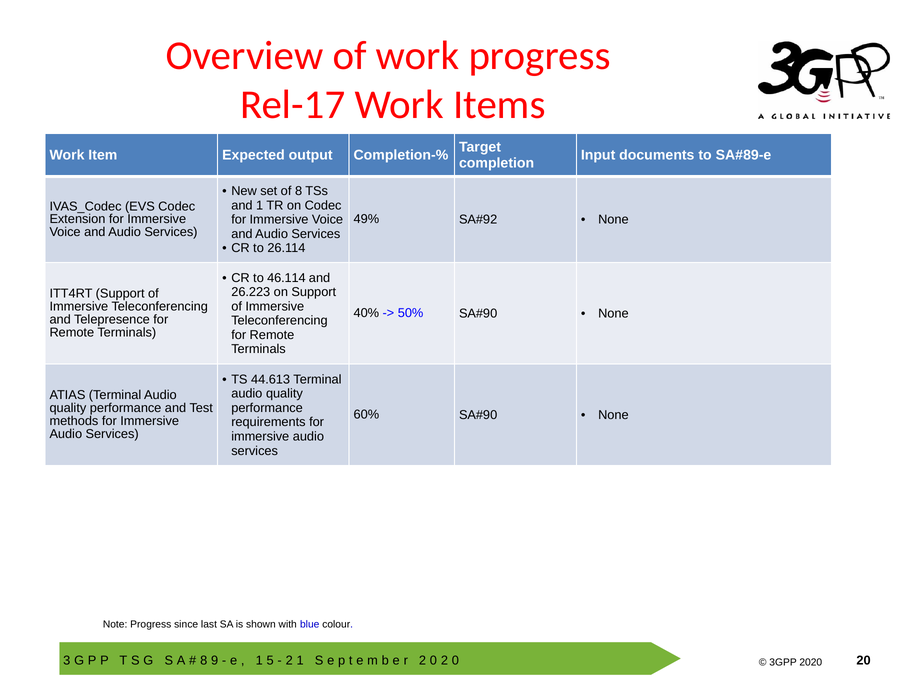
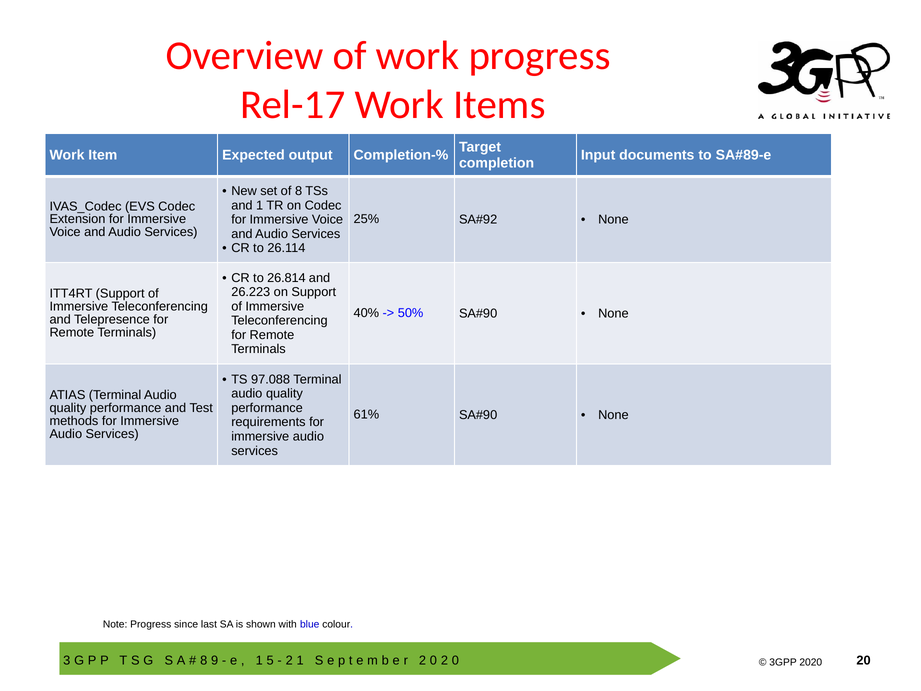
49%: 49% -> 25% (366, 219)
46.114: 46.114 -> 26.814 (286, 278)
44.613: 44.613 -> 97.088 (271, 379)
60%: 60% -> 61% (366, 414)
